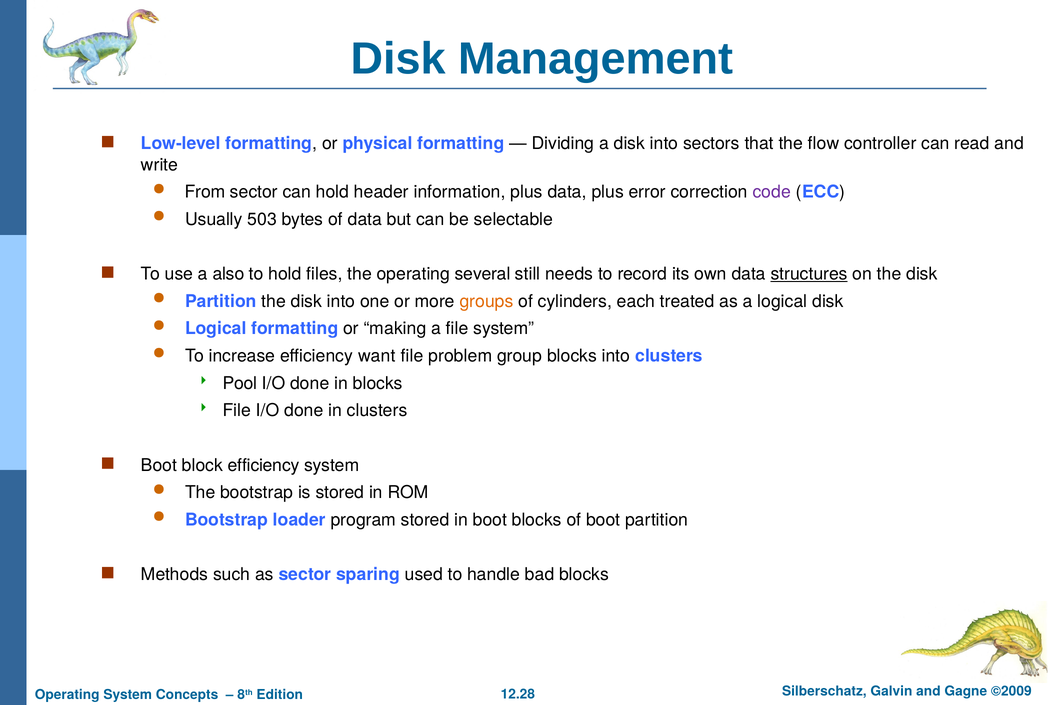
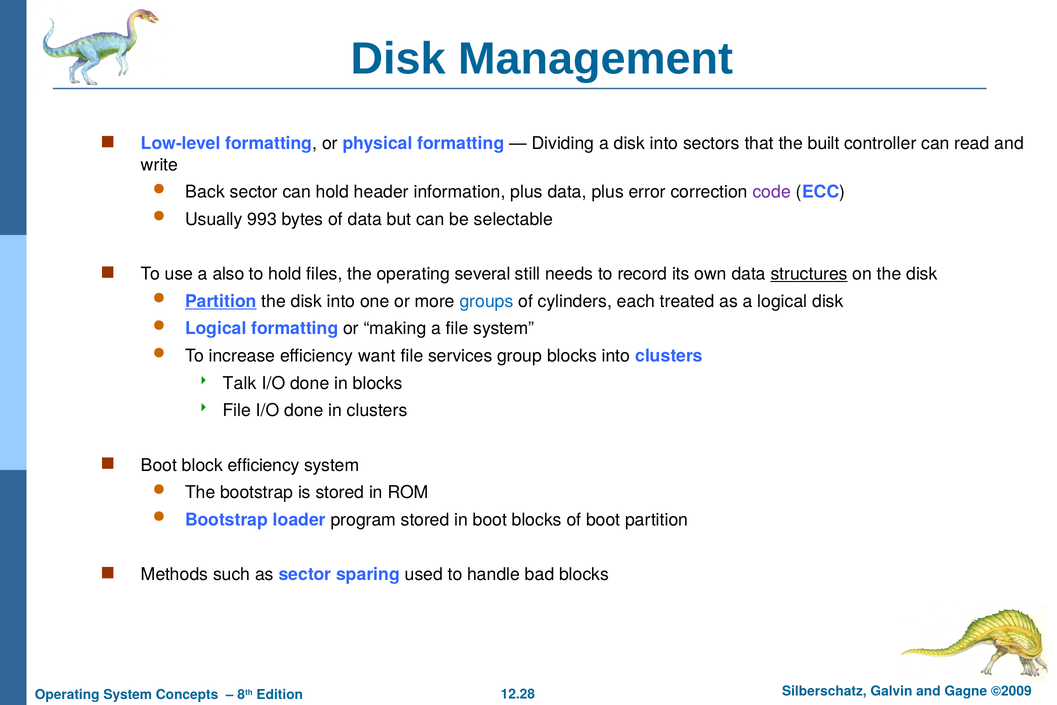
flow: flow -> built (824, 144)
From: From -> Back (205, 192)
503: 503 -> 993 (262, 219)
Partition underline: none -> present (221, 301)
groups colour: orange -> blue (487, 301)
problem: problem -> services (460, 356)
Pool: Pool -> Talk (240, 383)
